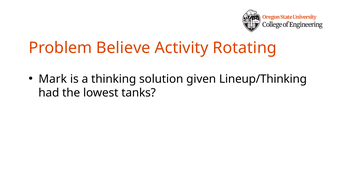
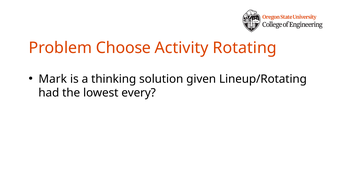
Believe: Believe -> Choose (123, 48)
Lineup/Thinking: Lineup/Thinking -> Lineup/Rotating (263, 79)
tanks: tanks -> every (139, 93)
